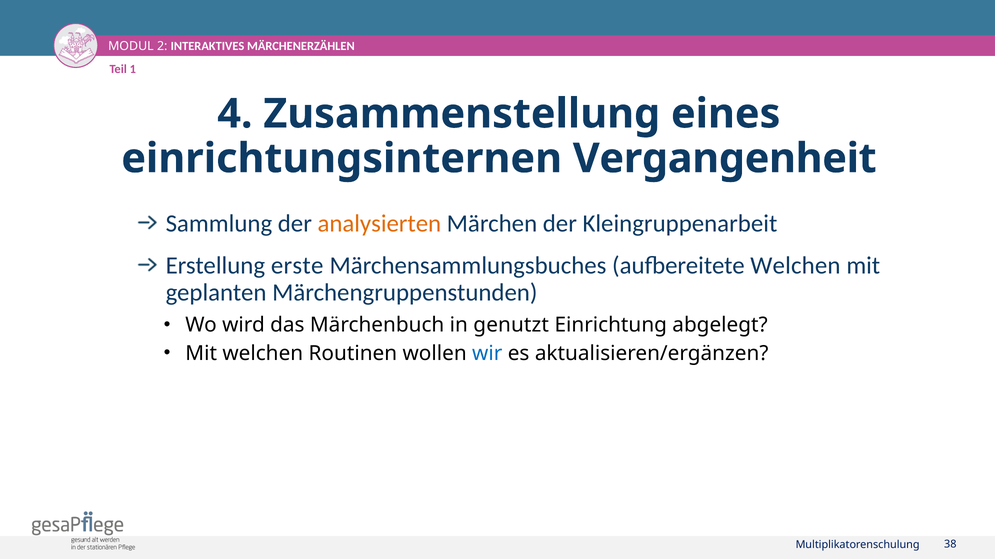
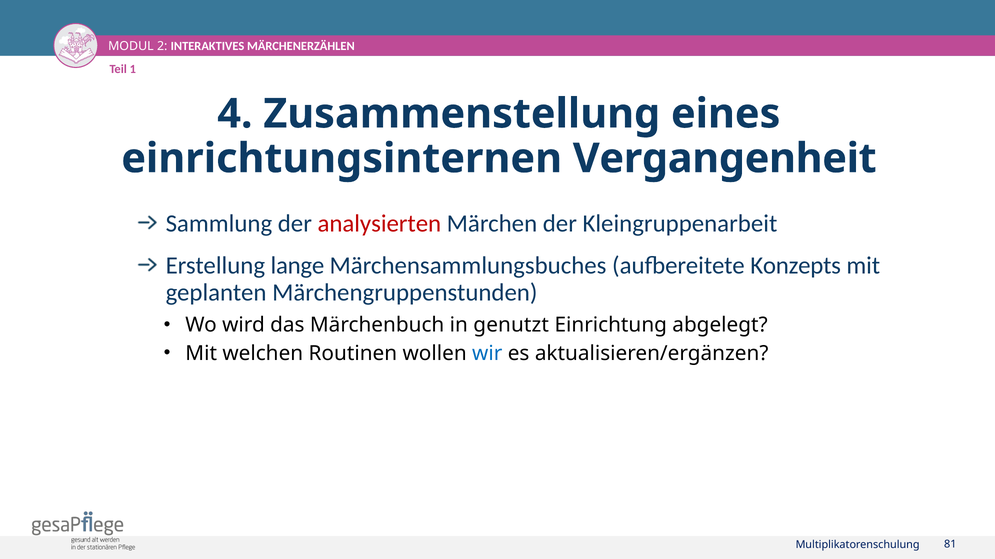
analysierten colour: orange -> red (379, 224)
erste: erste -> lange (297, 266)
aufbereitete Welchen: Welchen -> Konzepts (796, 266)
38: 38 -> 81 (950, 545)
